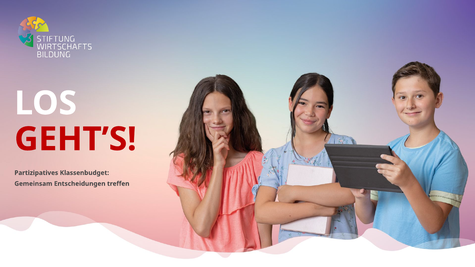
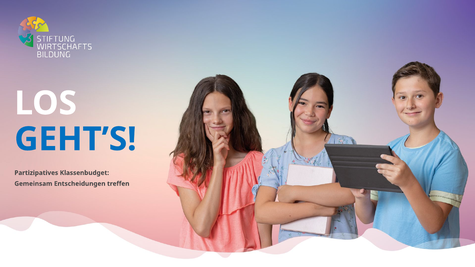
GEHT’S colour: red -> blue (75, 139)
